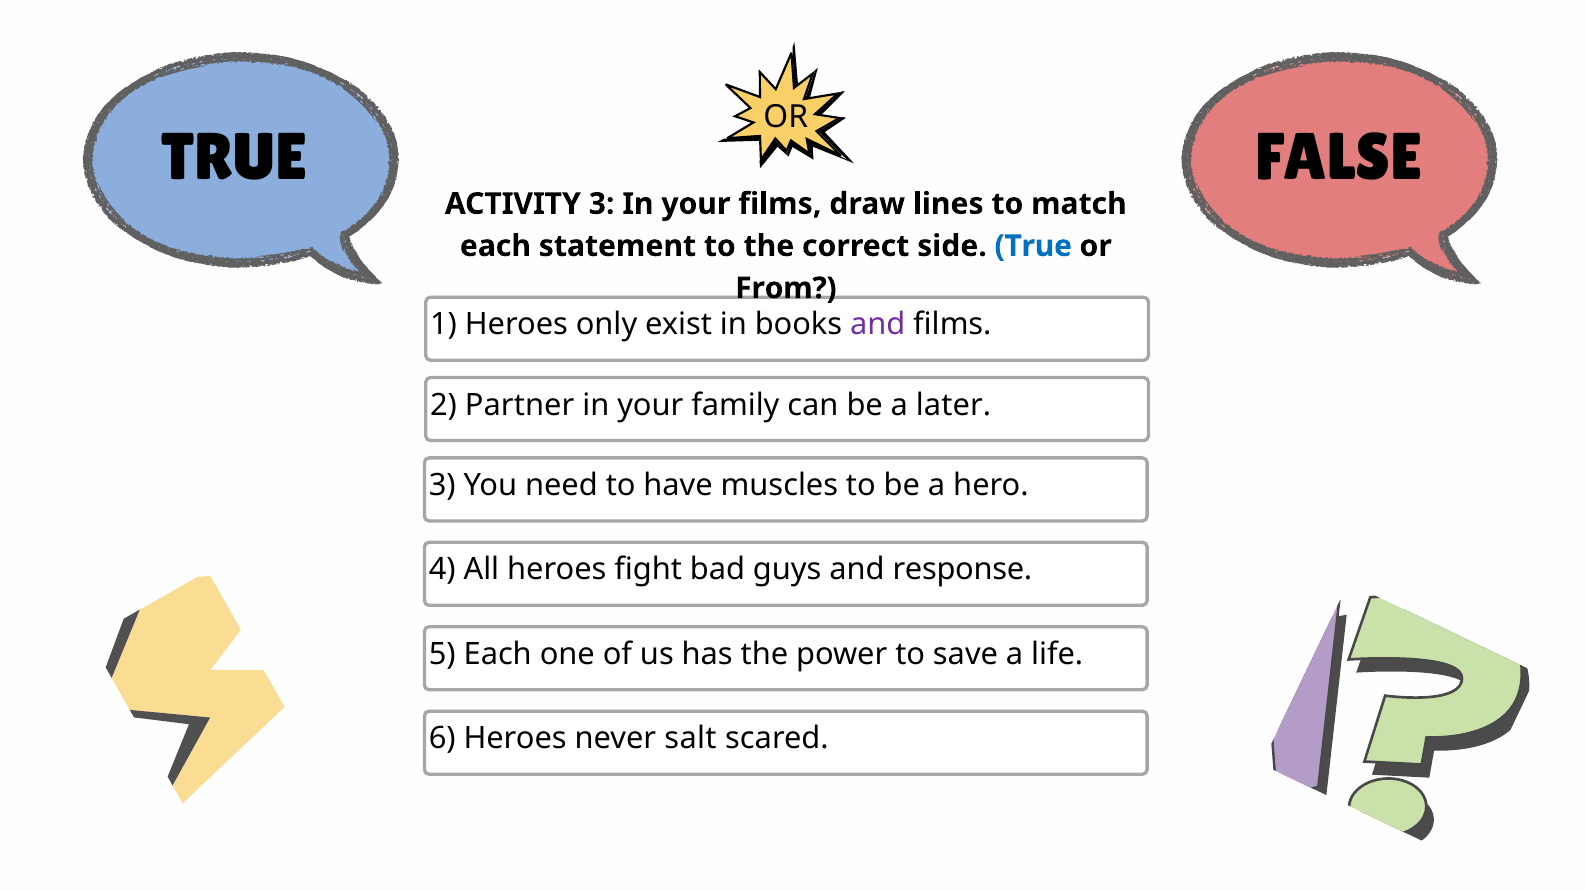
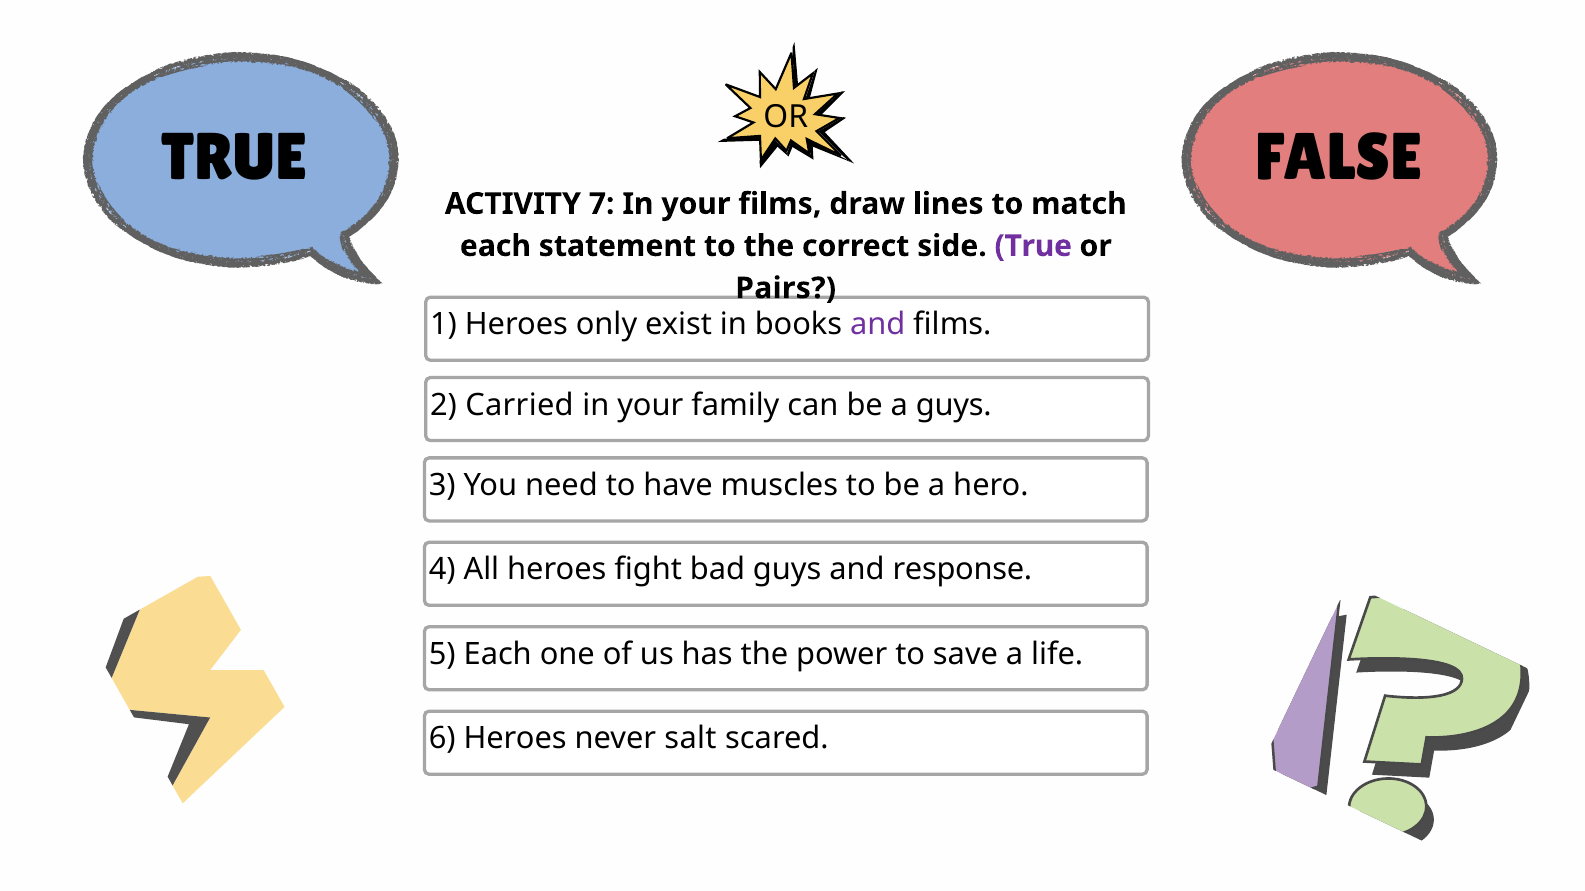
ACTIVITY 3: 3 -> 7 (602, 204)
True colour: blue -> purple (1033, 246)
From: From -> Pairs (786, 288)
Partner: Partner -> Carried (519, 405)
a later: later -> guys (954, 405)
